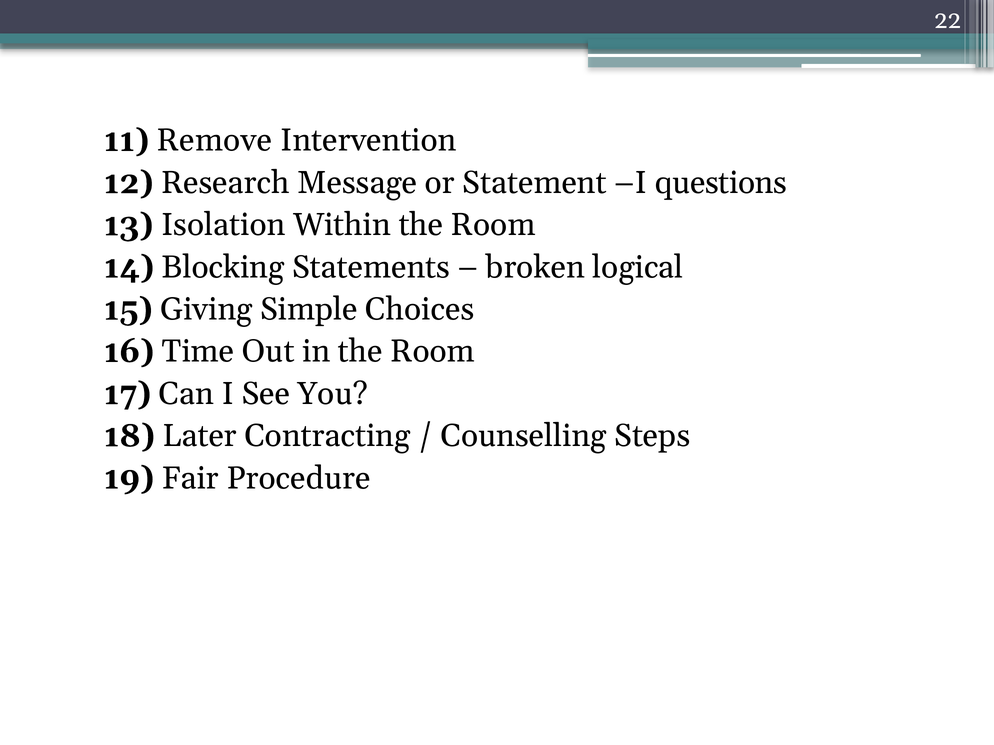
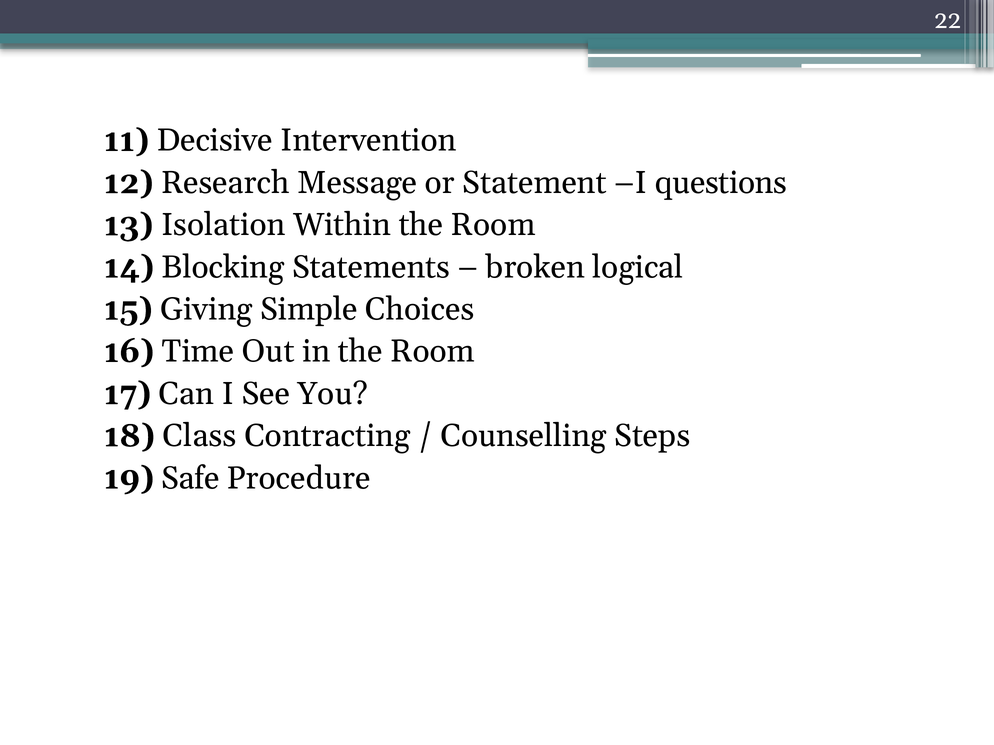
Remove: Remove -> Decisive (215, 141)
Later: Later -> Class (200, 436)
Fair: Fair -> Safe (190, 478)
